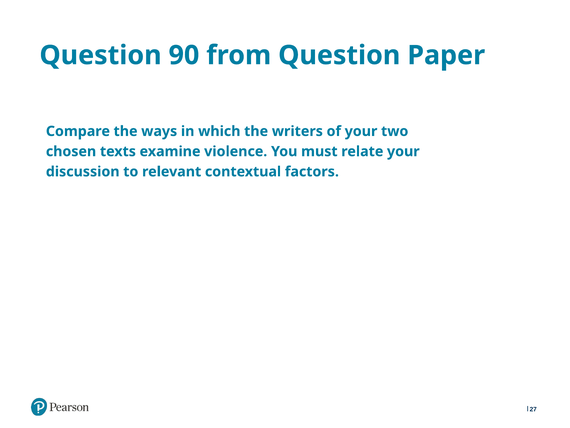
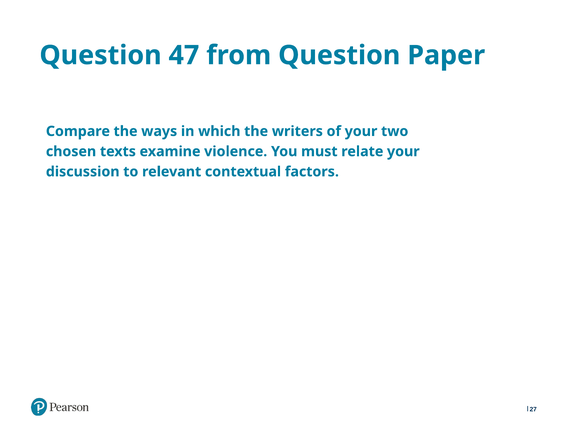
90: 90 -> 47 (184, 55)
